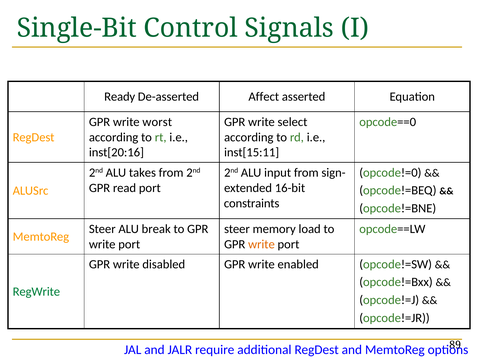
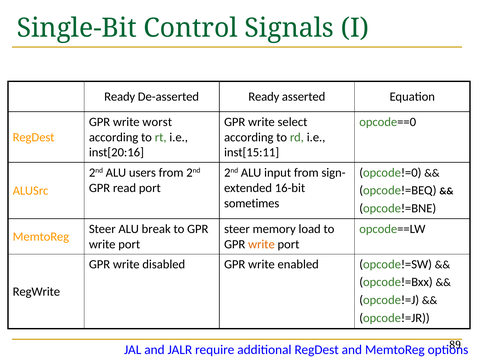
De-asserted Affect: Affect -> Ready (264, 96)
takes: takes -> users (142, 172)
constraints: constraints -> sometimes (252, 203)
RegWrite colour: green -> black (36, 291)
